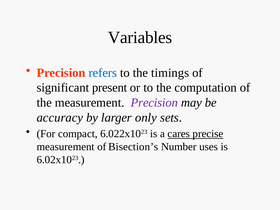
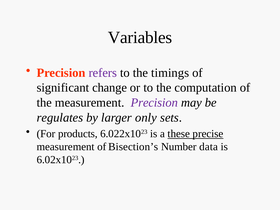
refers colour: blue -> purple (103, 73)
present: present -> change (110, 88)
accuracy: accuracy -> regulates (60, 118)
compact: compact -> products (78, 134)
cares: cares -> these (179, 134)
uses: uses -> data (209, 147)
